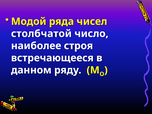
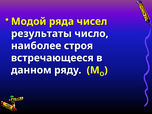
столбчатой: столбчатой -> результаты (41, 34)
